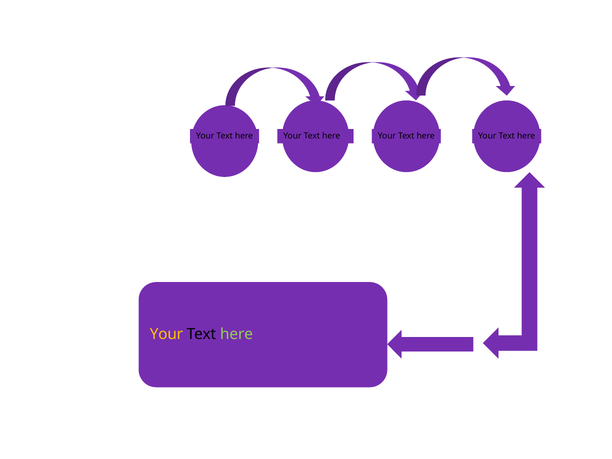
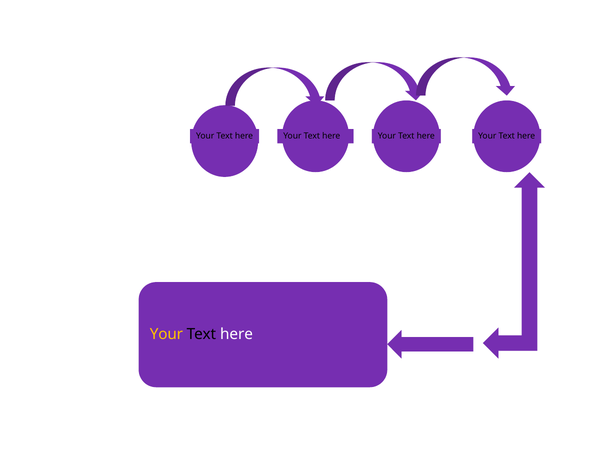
here colour: light green -> white (236, 334)
